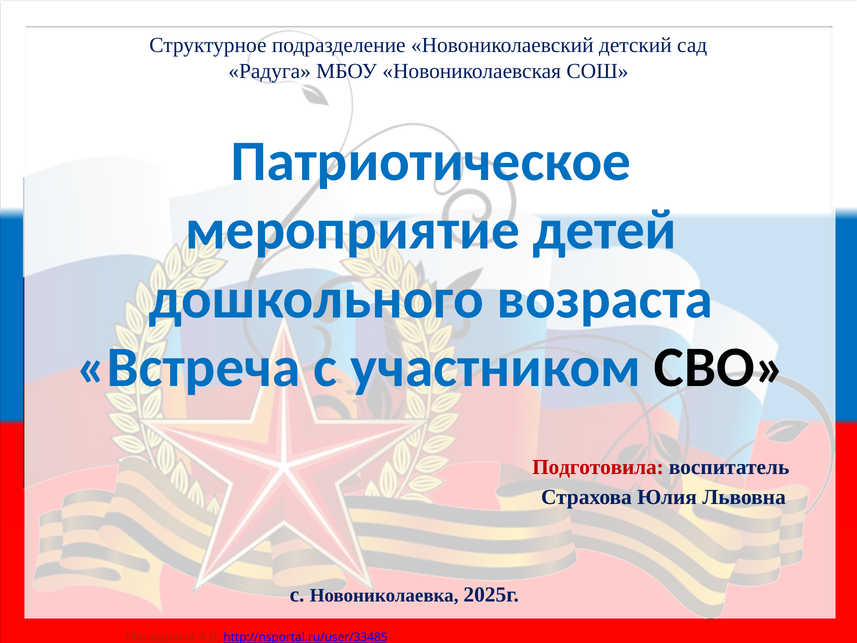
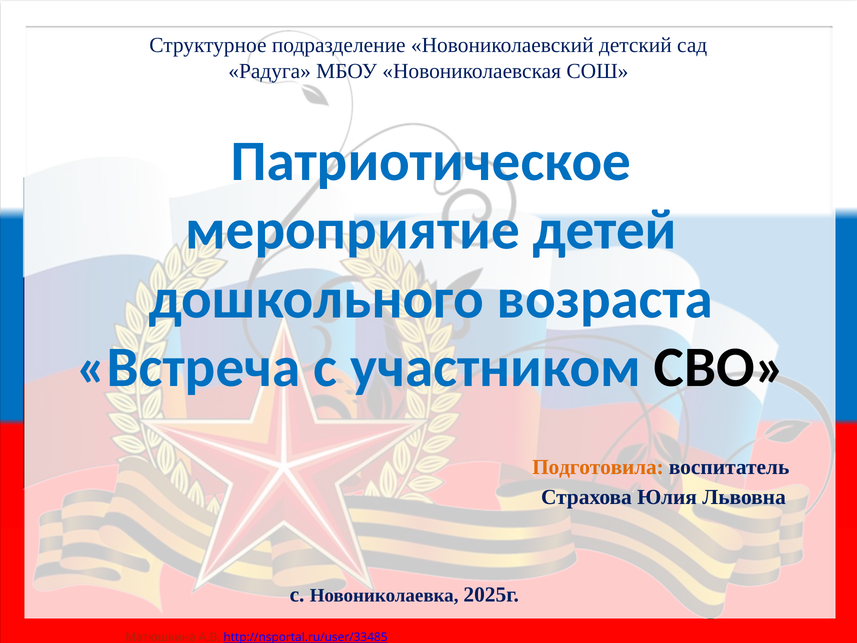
Подготовила colour: red -> orange (598, 467)
